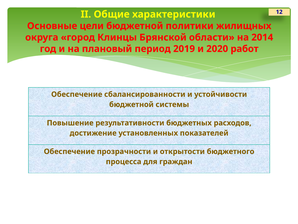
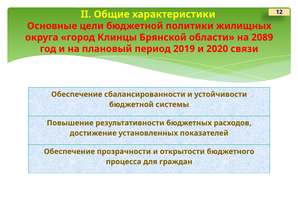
2014: 2014 -> 2089 (262, 37)
работ: работ -> связи (244, 49)
